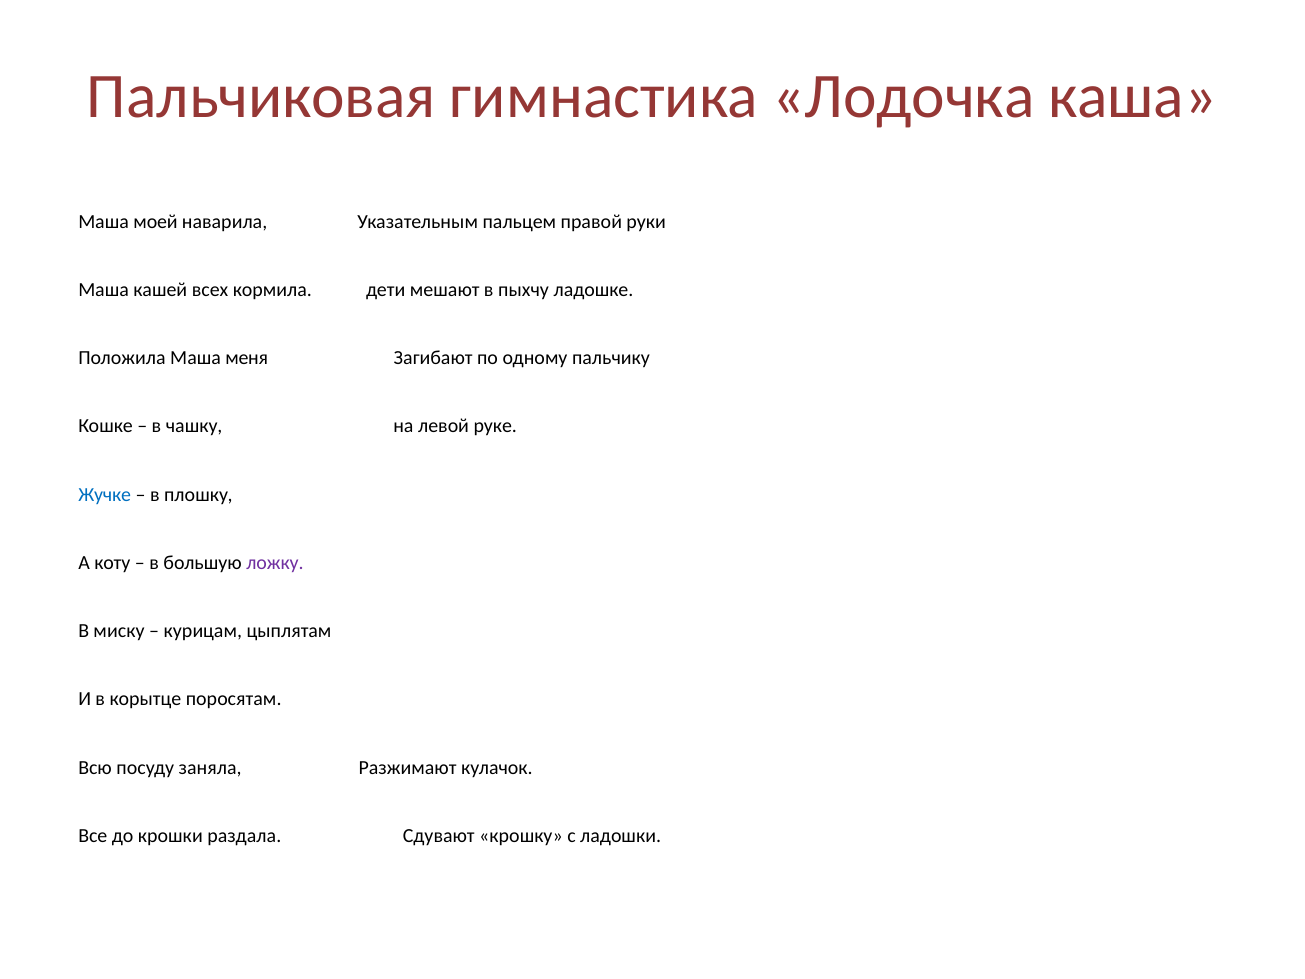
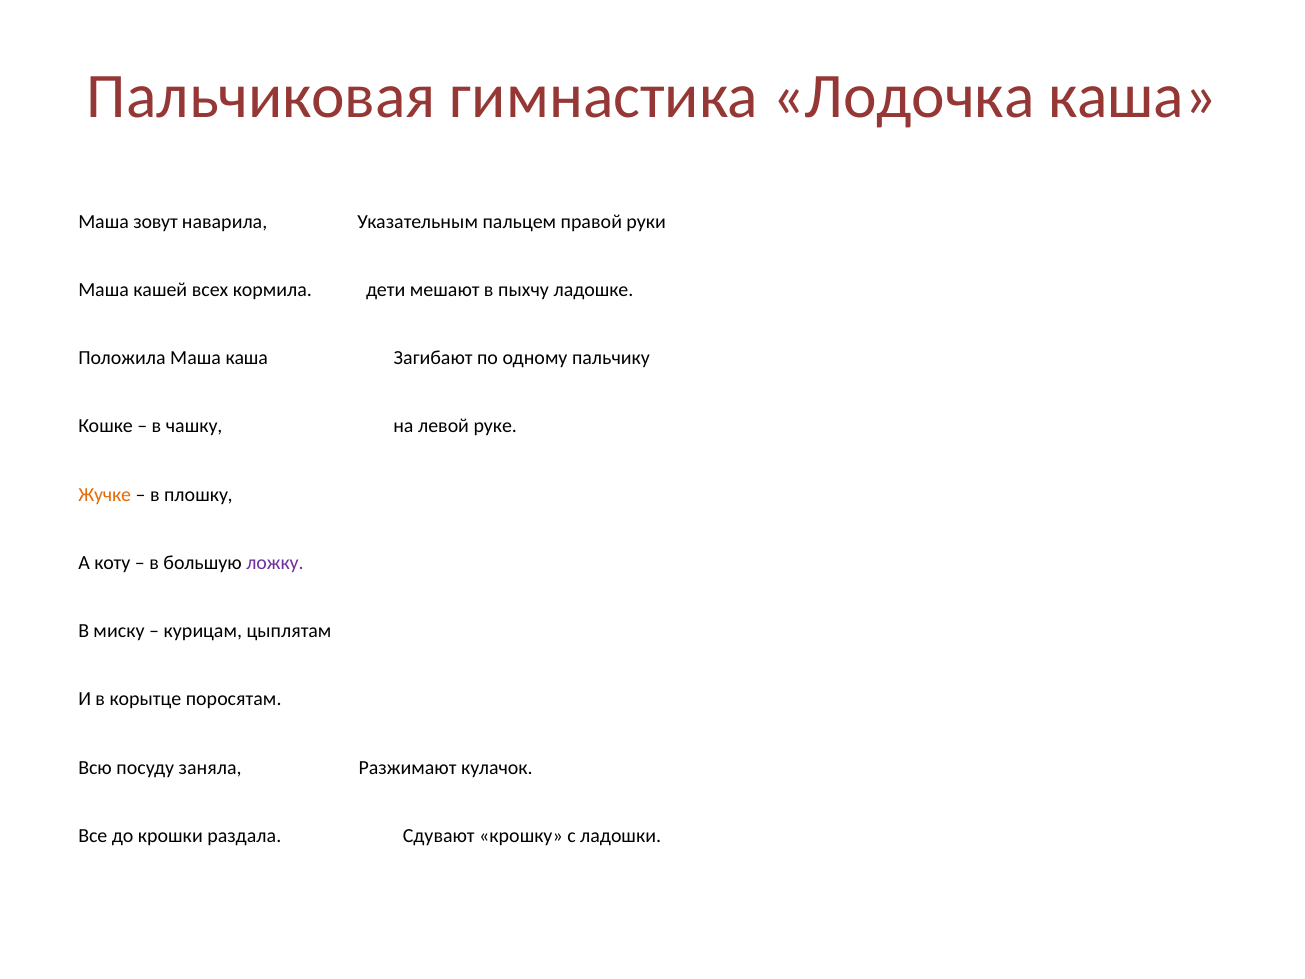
моей: моей -> зовут (156, 221)
Маша меня: меня -> каша (247, 358)
Жучке colour: blue -> orange (105, 494)
